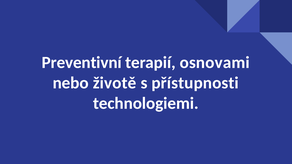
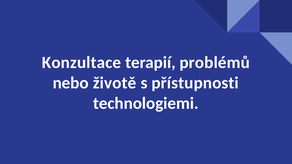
Preventivní: Preventivní -> Konzultace (82, 63)
osnovami: osnovami -> problémů (215, 63)
